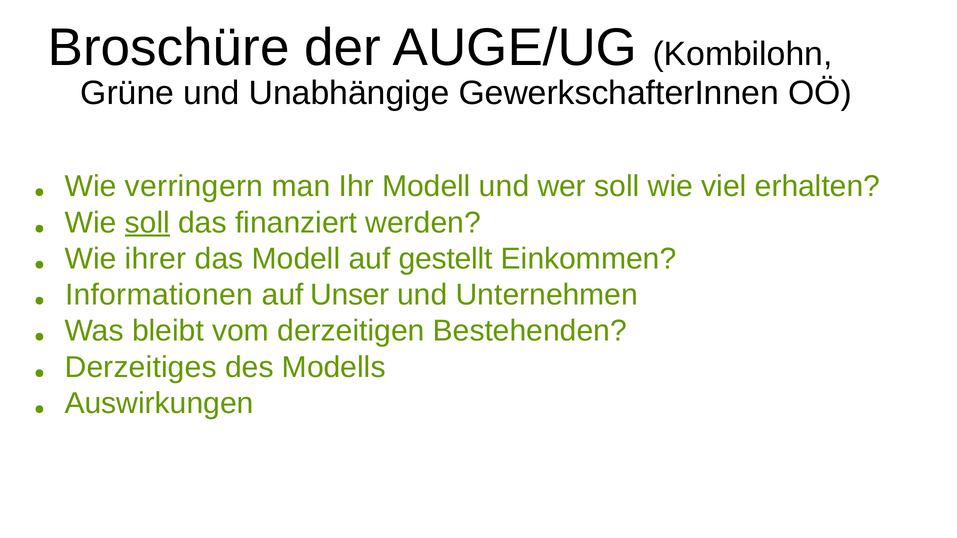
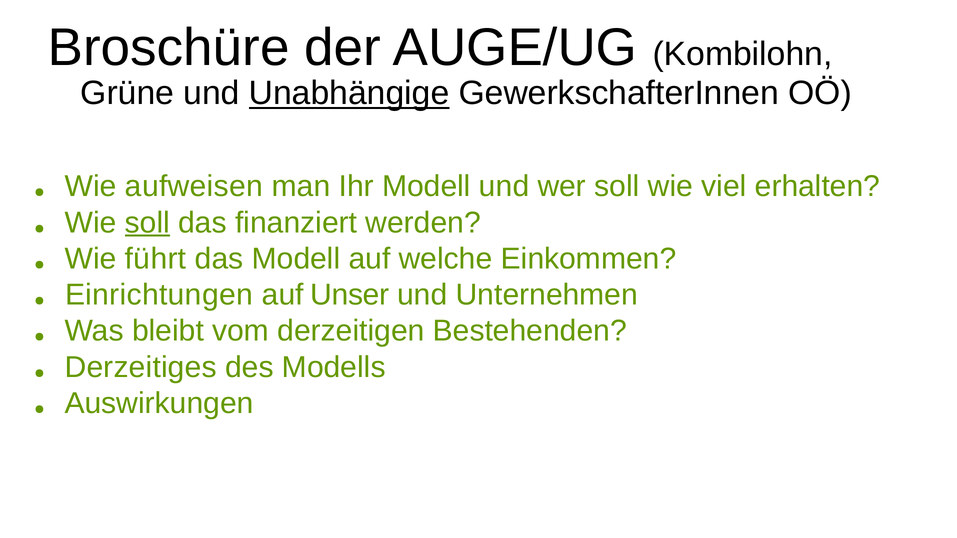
Unabhängige underline: none -> present (349, 93)
verringern: verringern -> aufweisen (194, 187)
ihrer: ihrer -> führt (156, 259)
gestellt: gestellt -> welche (446, 259)
Informationen: Informationen -> Einrichtungen (159, 295)
